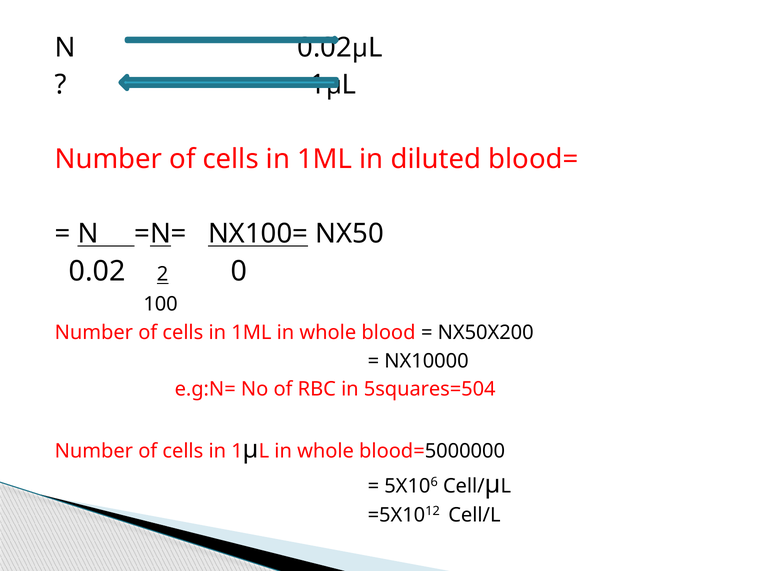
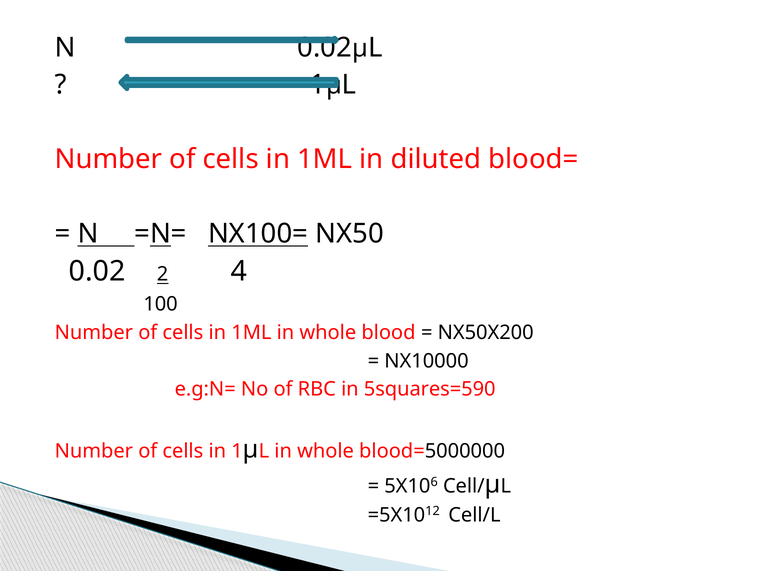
0: 0 -> 4 (239, 272)
5squares=504: 5squares=504 -> 5squares=590 (430, 390)
